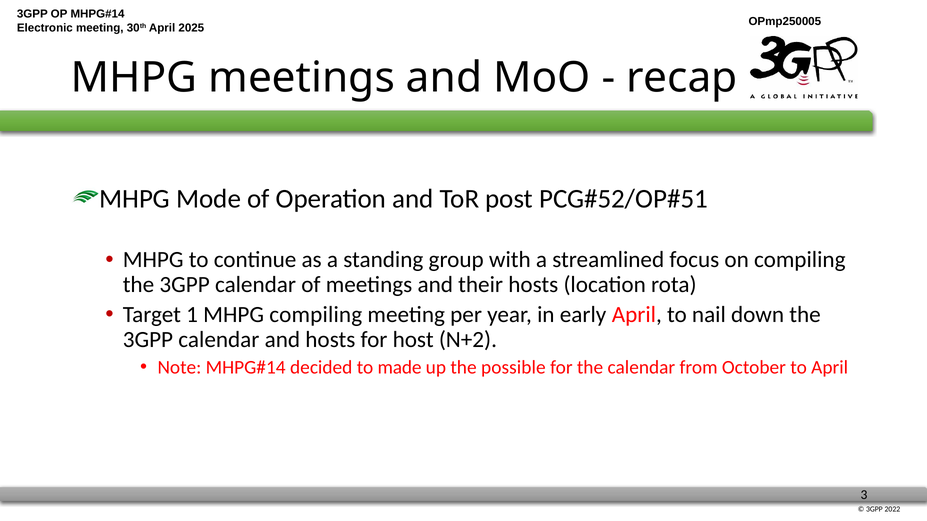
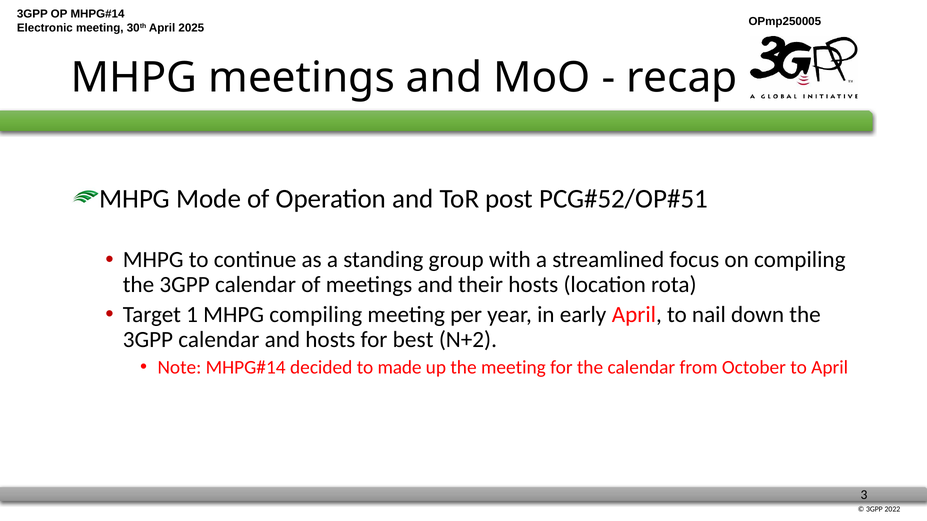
host: host -> best (413, 340)
the possible: possible -> meeting (513, 368)
